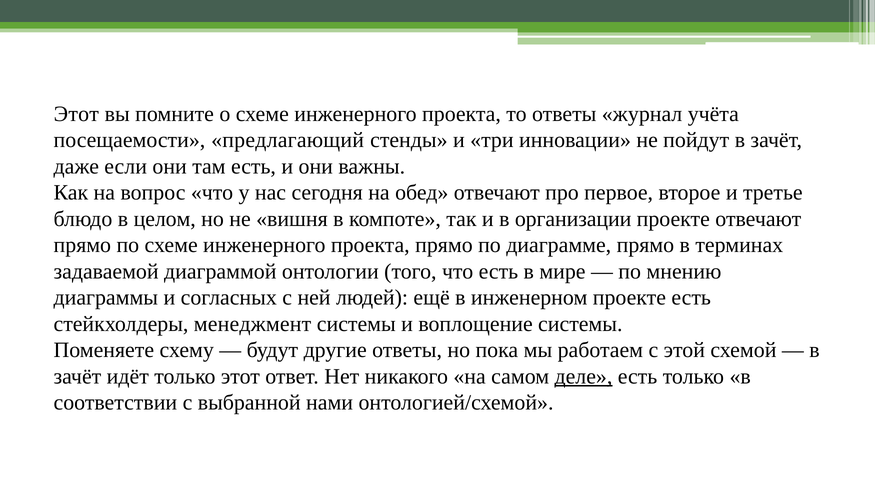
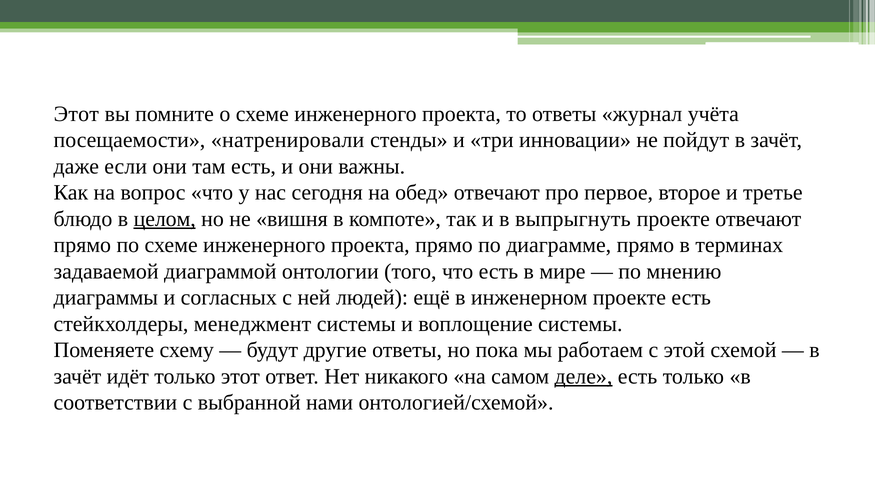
предлагающий: предлагающий -> натренировали (288, 140)
целом underline: none -> present (165, 219)
организации: организации -> выпрыгнуть (573, 219)
